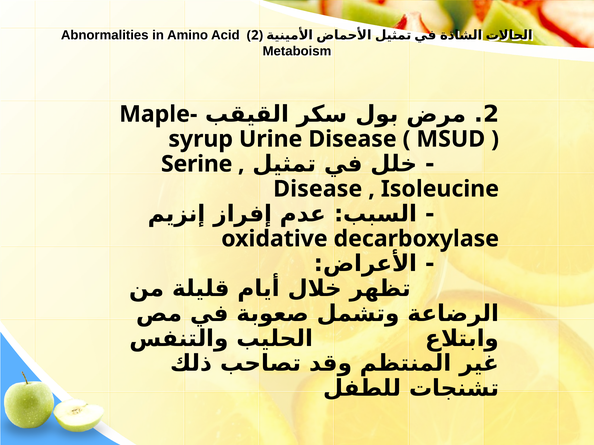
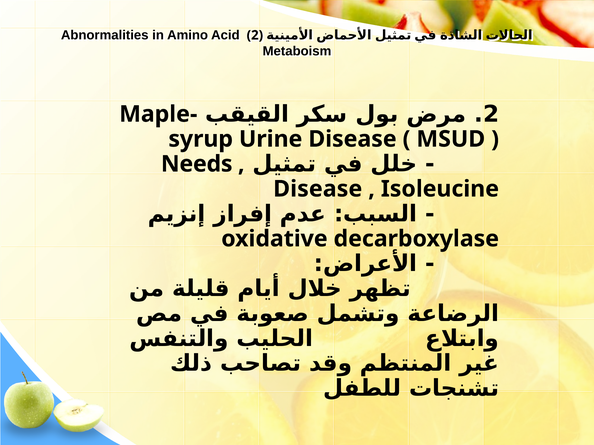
Serine: Serine -> Needs (197, 164)
